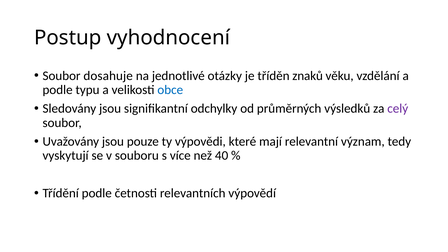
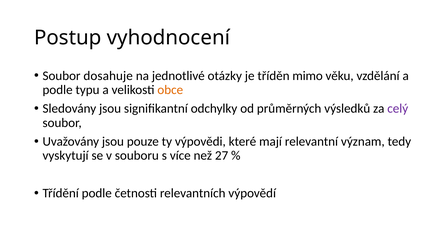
znaků: znaků -> mimo (308, 76)
obce colour: blue -> orange (170, 90)
40: 40 -> 27 (222, 156)
